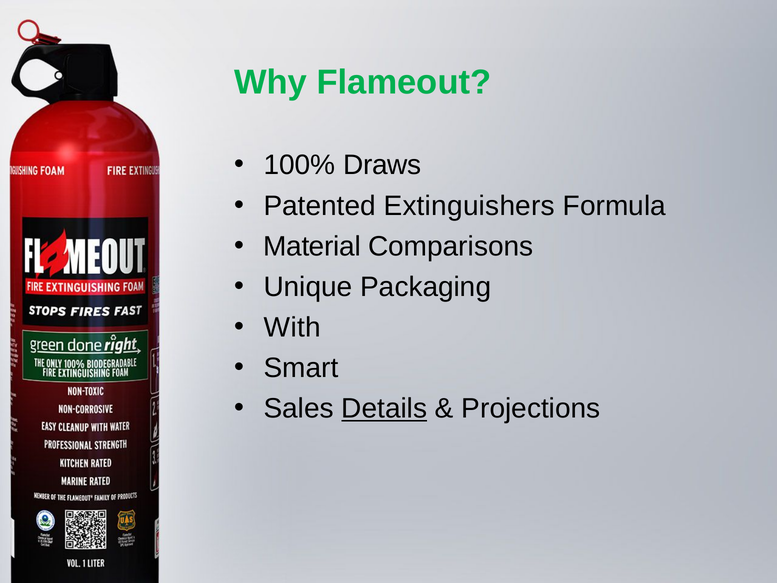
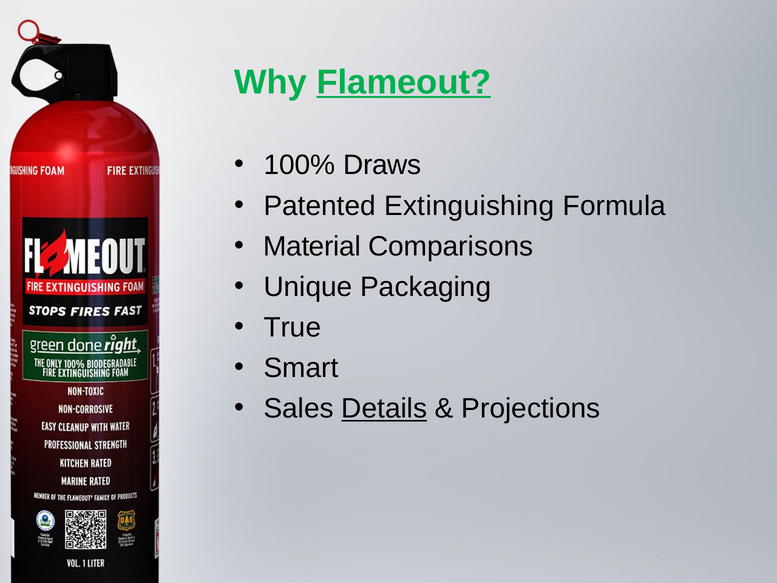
Flameout underline: none -> present (404, 82)
Extinguishers: Extinguishers -> Extinguishing (469, 206)
With: With -> True (292, 327)
